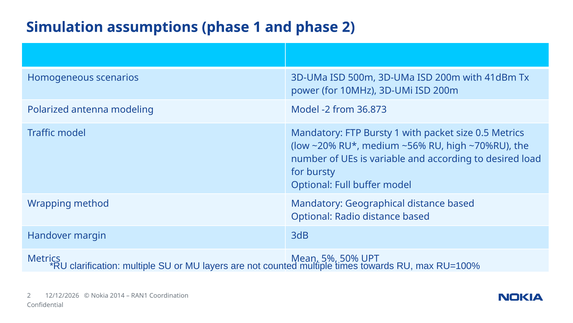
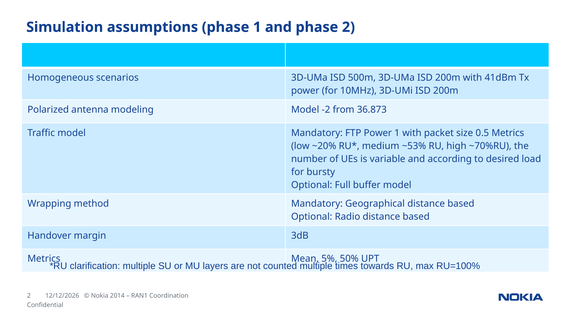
FTP Bursty: Bursty -> Power (378, 133)
~56%: ~56% -> ~53% (414, 146)
